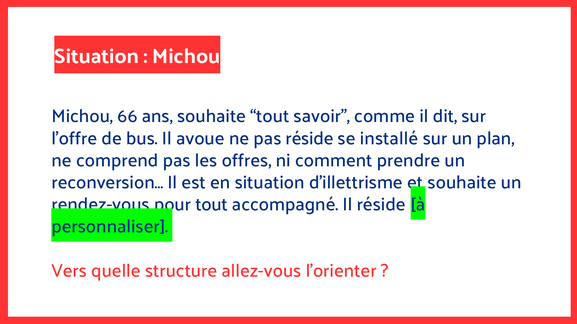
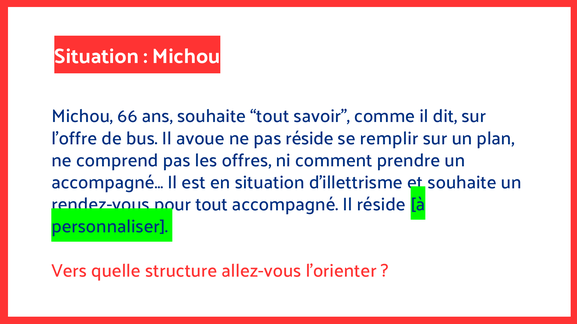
installé: installé -> remplir (389, 139)
reconversion…: reconversion… -> accompagné… (107, 183)
